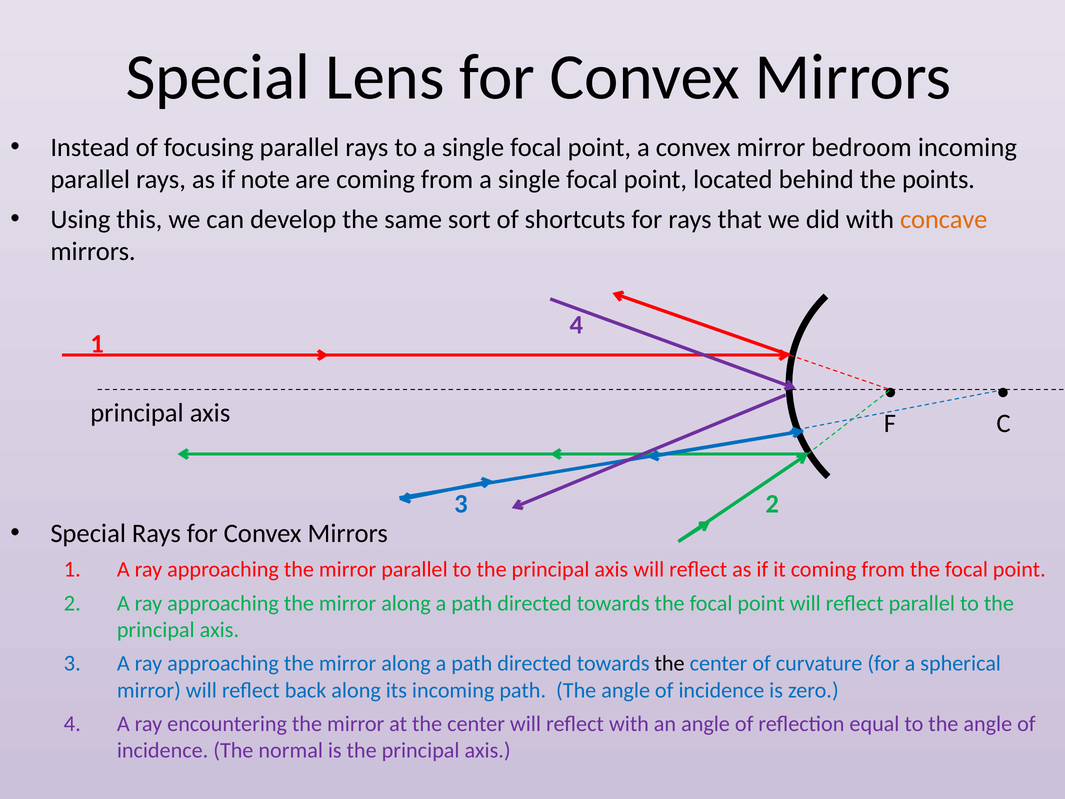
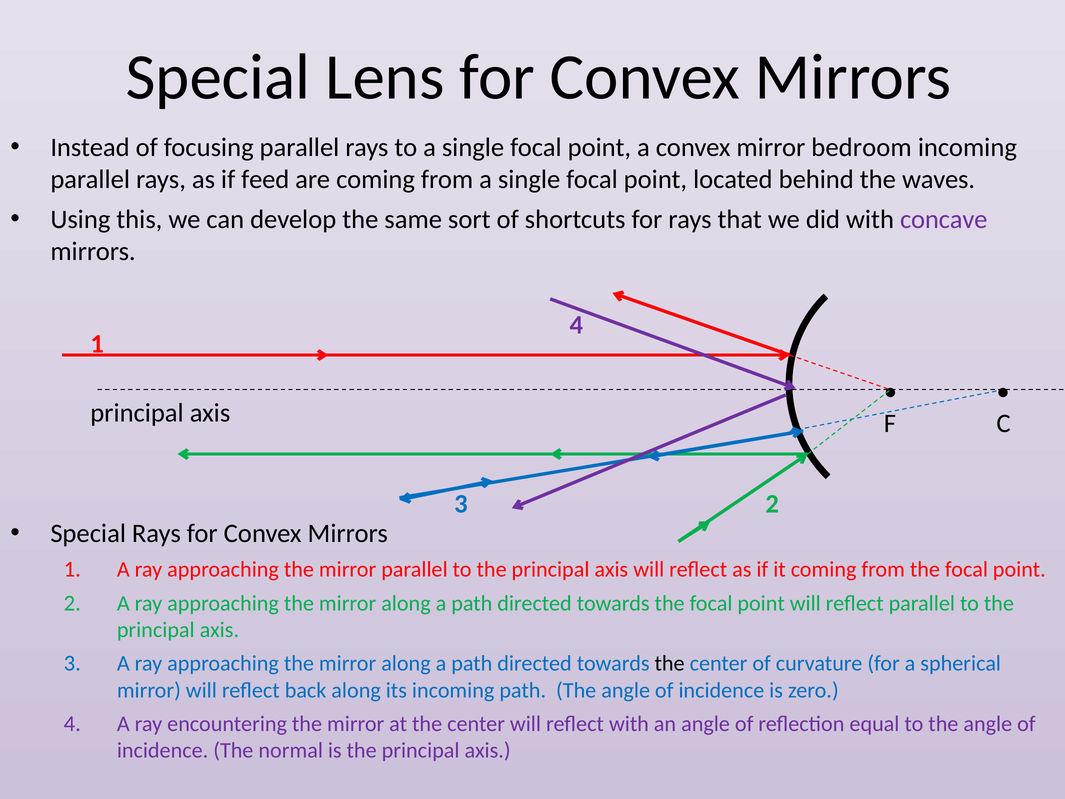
note: note -> feed (265, 179)
points: points -> waves (938, 179)
concave colour: orange -> purple (944, 220)
